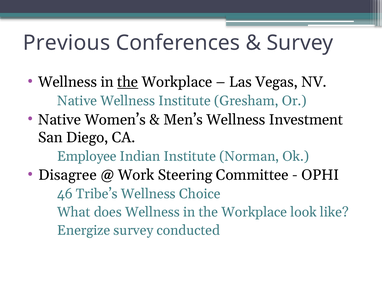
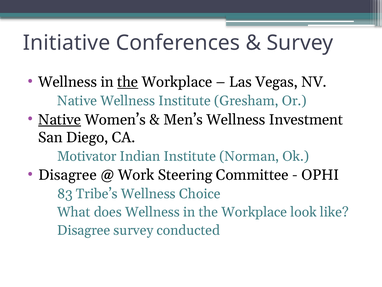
Previous: Previous -> Initiative (67, 43)
Native underline: none -> present (60, 119)
Employee: Employee -> Motivator (87, 156)
46: 46 -> 83 (65, 194)
Energize: Energize -> Disagree (84, 230)
